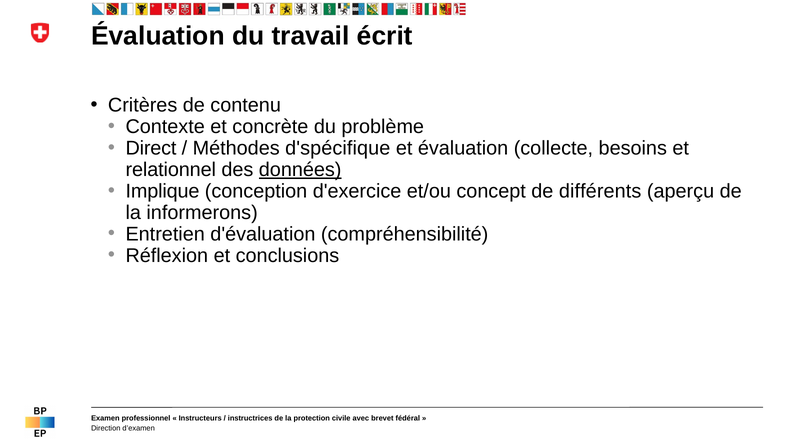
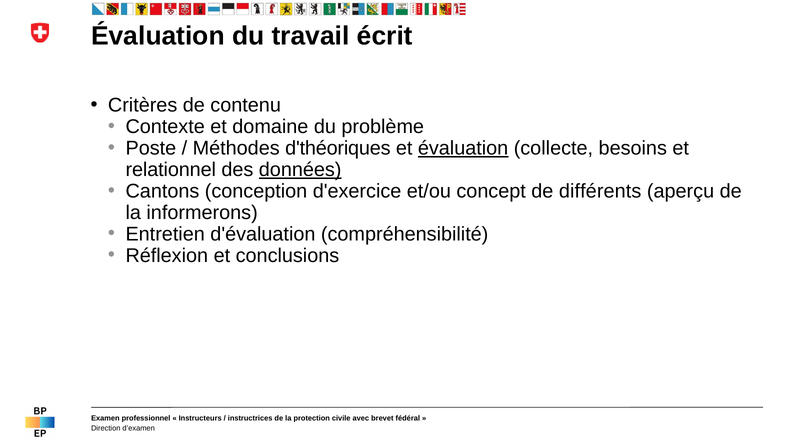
concrète: concrète -> domaine (270, 127)
Direct: Direct -> Poste (151, 148)
d'spécifique: d'spécifique -> d'théoriques (338, 148)
évaluation underline: none -> present (463, 148)
Implique: Implique -> Cantons (162, 191)
